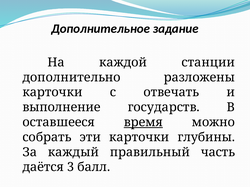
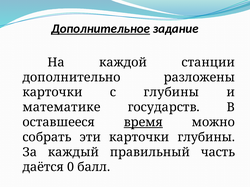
Дополнительное underline: none -> present (101, 29)
с отвечать: отвечать -> глубины (171, 93)
выполнение: выполнение -> математике (61, 108)
3: 3 -> 0 (71, 168)
